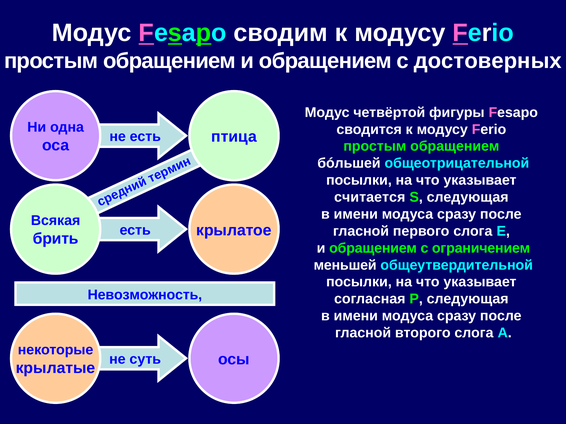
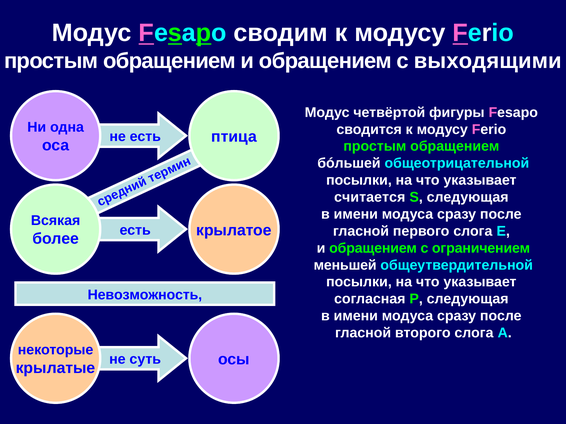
достоверных: достоверных -> выходящими (488, 61)
брить: брить -> более (56, 239)
